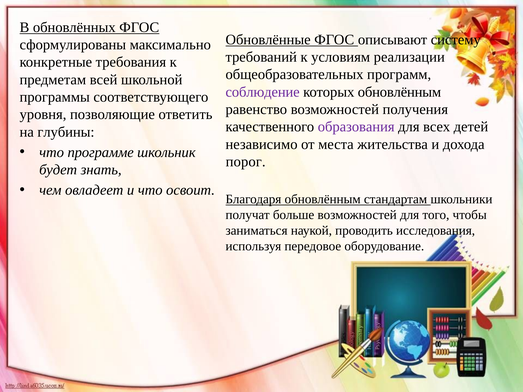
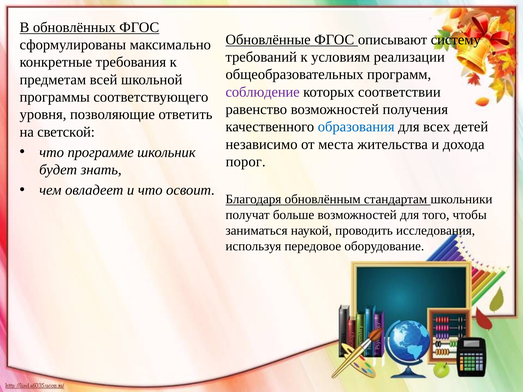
которых обновлённым: обновлённым -> соответствии (399, 92)
образования colour: purple -> blue (356, 127)
глубины: глубины -> светской (66, 132)
